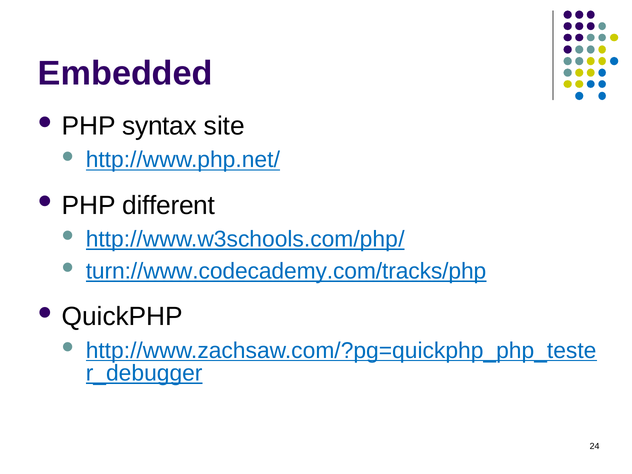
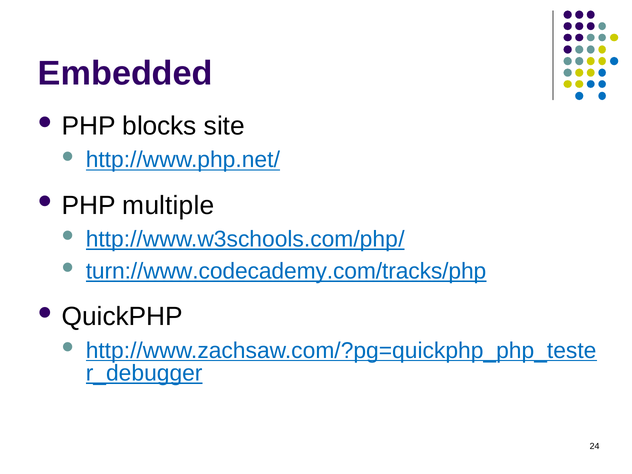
syntax: syntax -> blocks (160, 126)
different: different -> multiple (168, 205)
